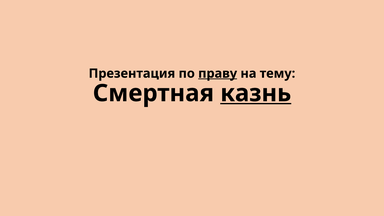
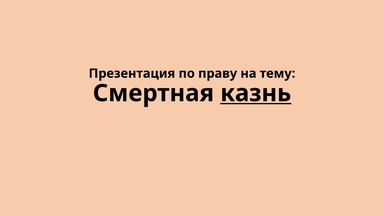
праву underline: present -> none (218, 73)
